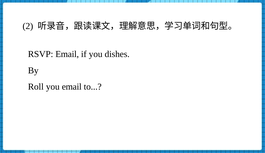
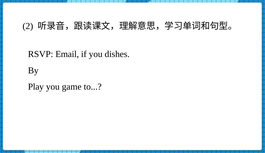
Roll: Roll -> Play (36, 87)
you email: email -> game (72, 87)
